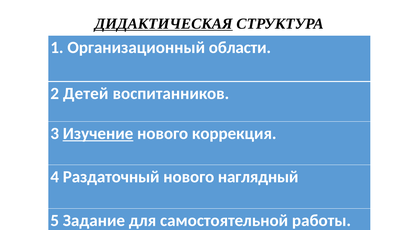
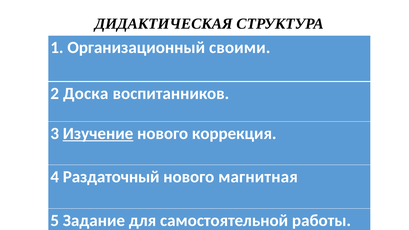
ДИДАКТИЧЕСКАЯ underline: present -> none (164, 24)
области: области -> своими (240, 47)
Детей: Детей -> Доска (86, 94)
наглядный: наглядный -> магнитная (258, 177)
